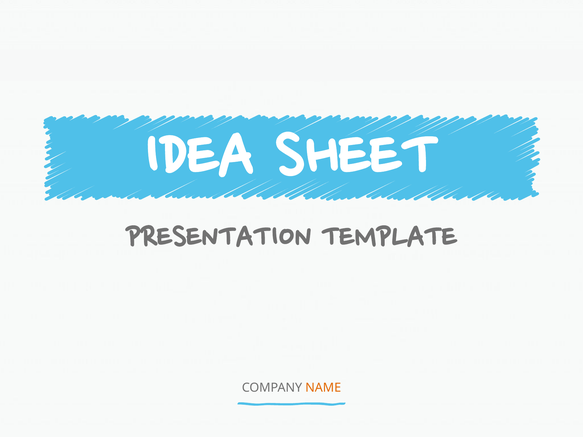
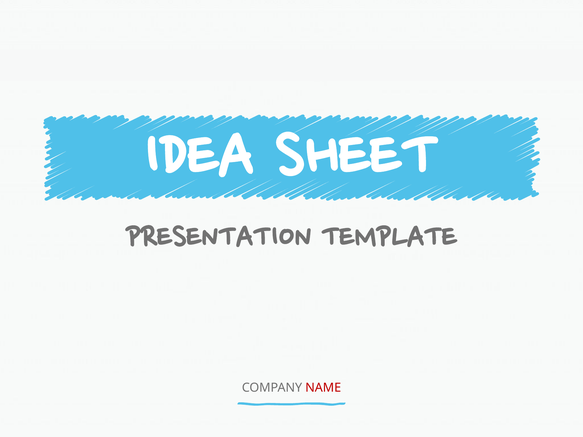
NAME colour: orange -> red (323, 388)
